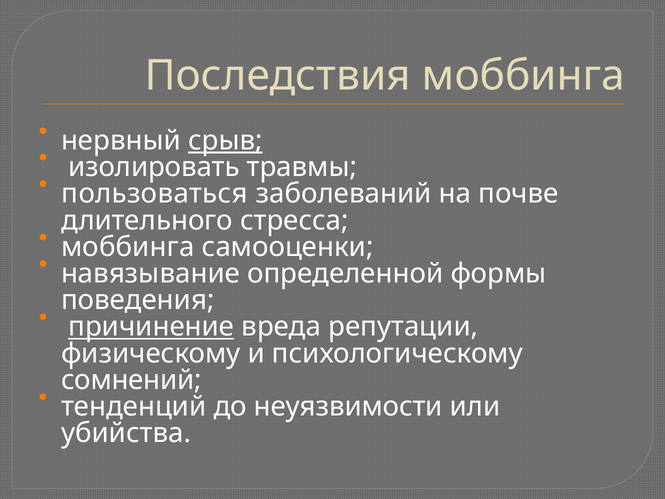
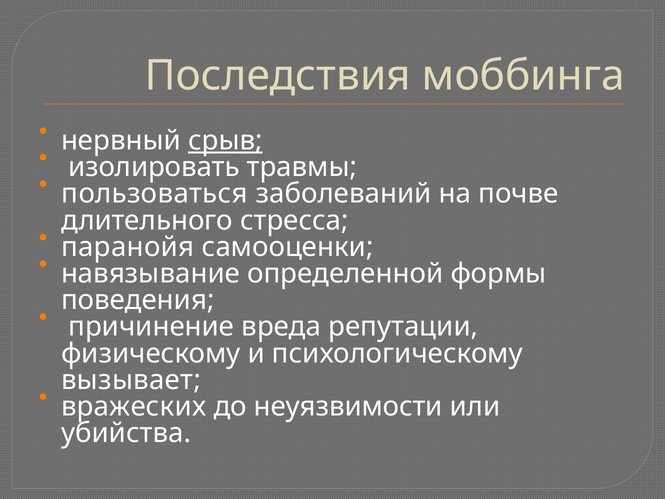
моббинга: моббинга -> паранойя (128, 247)
причинение underline: present -> none (151, 327)
сомнений: сомнений -> вызывает (131, 380)
тенденций: тенденций -> вражеских (134, 406)
